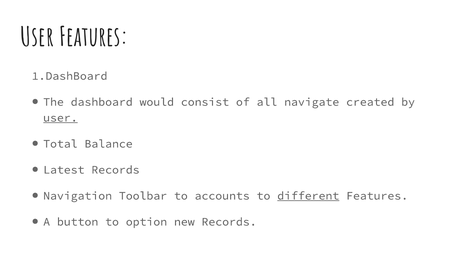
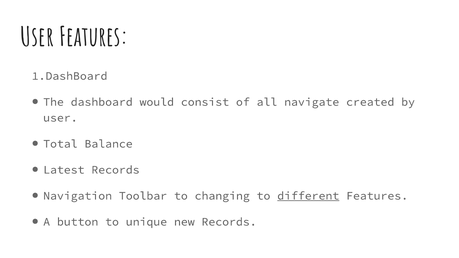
user underline: present -> none (60, 118)
accounts: accounts -> changing (222, 196)
option: option -> unique (146, 222)
